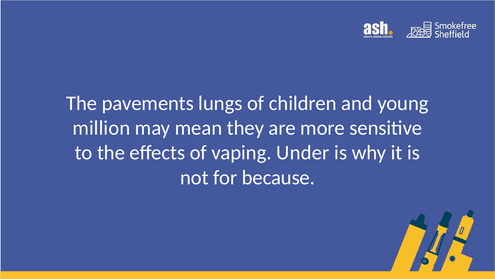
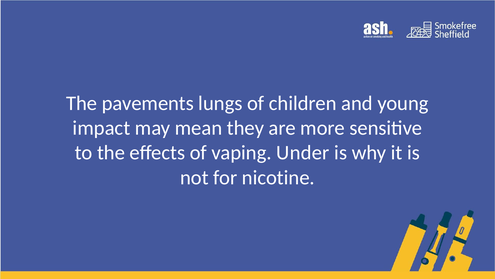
million: million -> impact (101, 128)
because: because -> nicotine (278, 177)
